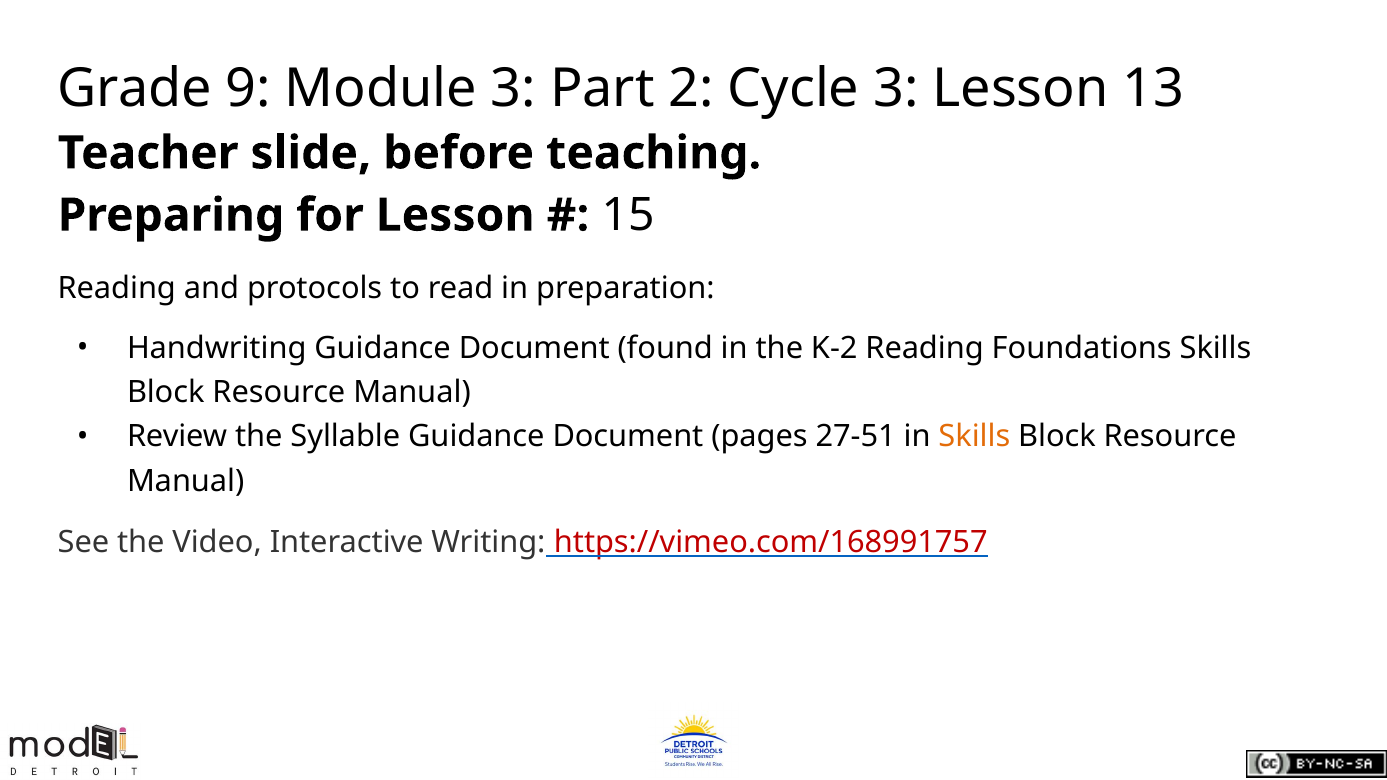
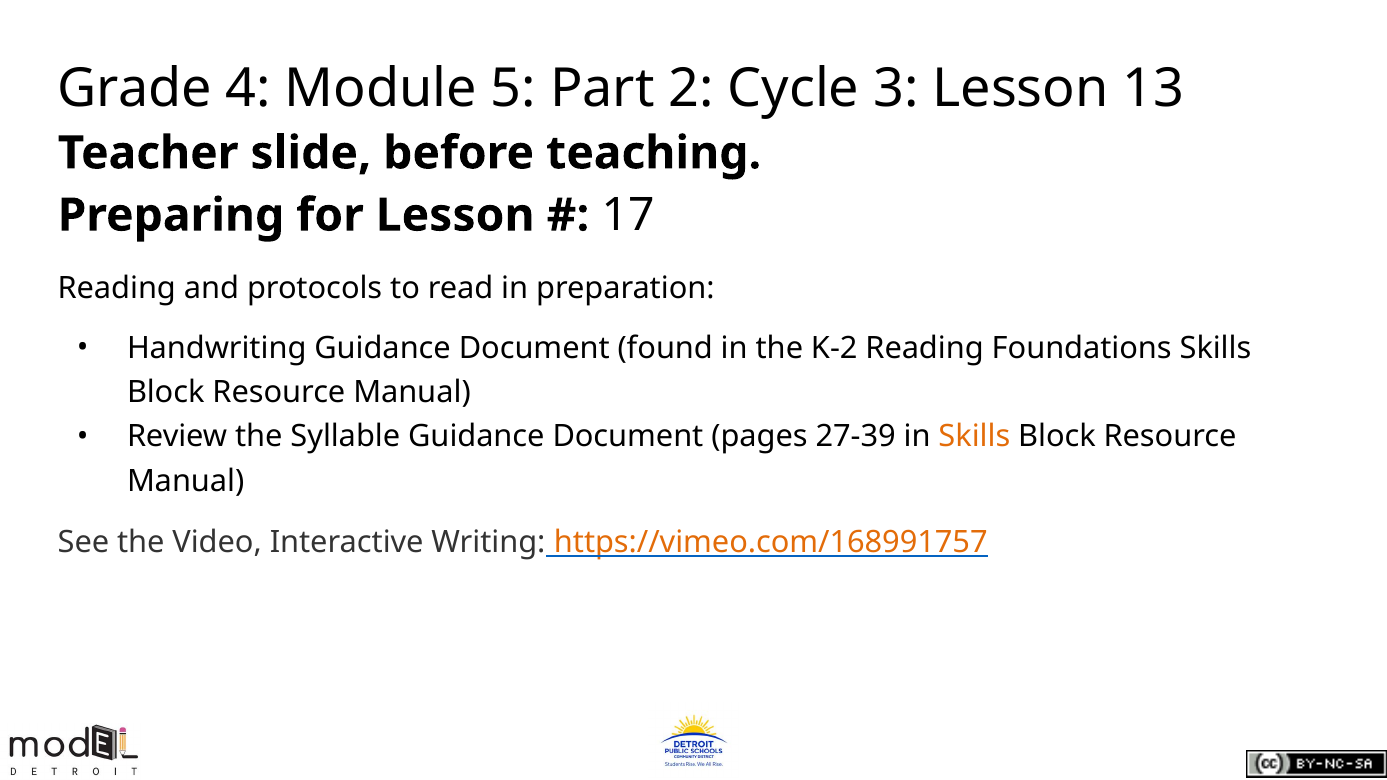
9: 9 -> 4 (248, 89)
Module 3: 3 -> 5 (514, 89)
15: 15 -> 17 (628, 215)
27-51: 27-51 -> 27-39 (856, 437)
https://vimeo.com/168991757 colour: red -> orange (771, 542)
